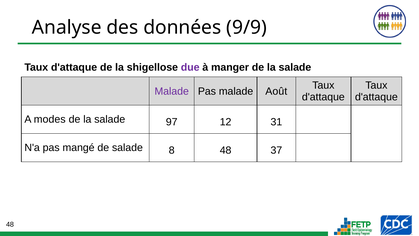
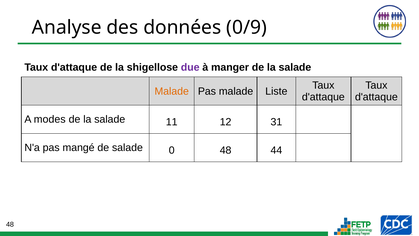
9/9: 9/9 -> 0/9 (247, 27)
Malade colour: purple -> orange (172, 91)
Août: Août -> Liste (276, 91)
97: 97 -> 11 (172, 122)
8: 8 -> 0 (172, 150)
37: 37 -> 44 (276, 150)
